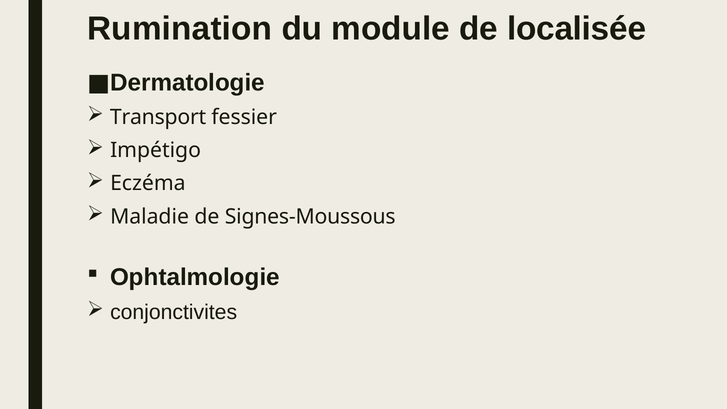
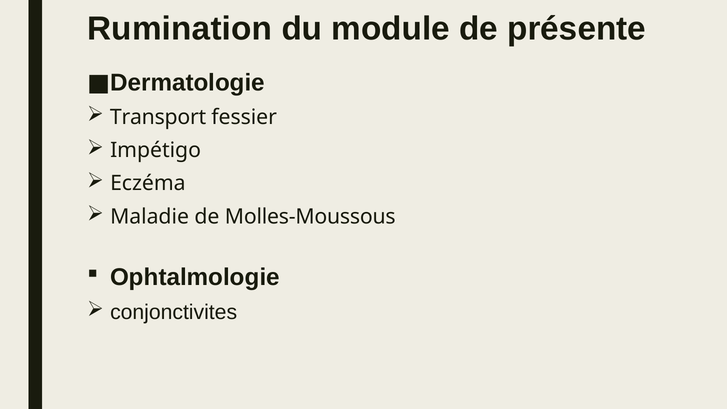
localisée: localisée -> présente (577, 29)
Signes-Moussous: Signes-Moussous -> Molles-Moussous (310, 216)
